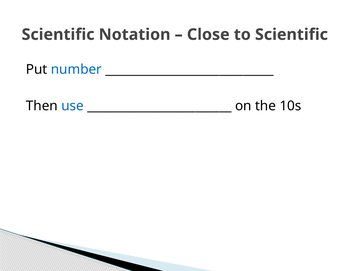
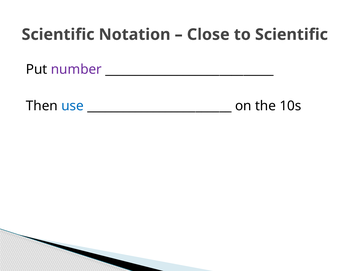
number colour: blue -> purple (76, 69)
